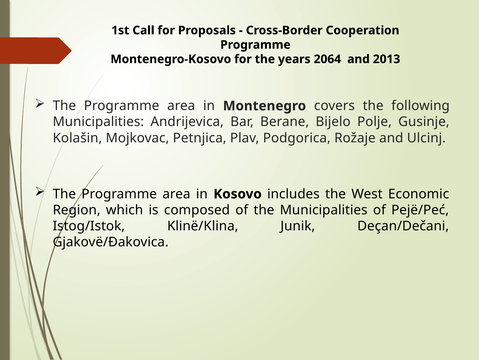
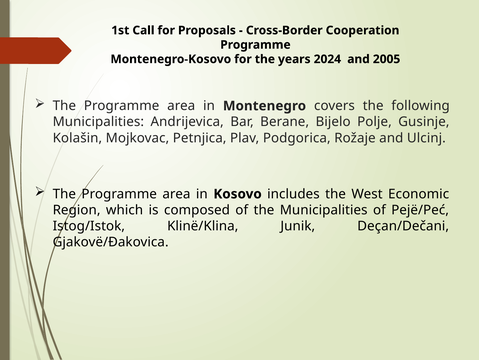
2064: 2064 -> 2024 (327, 59)
2013: 2013 -> 2005 (387, 59)
